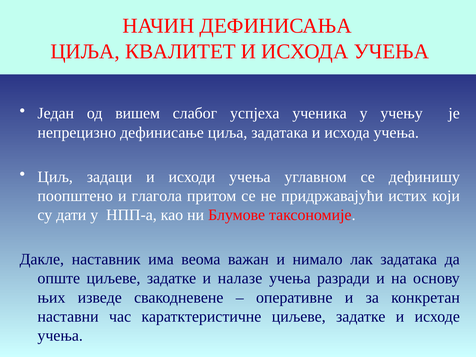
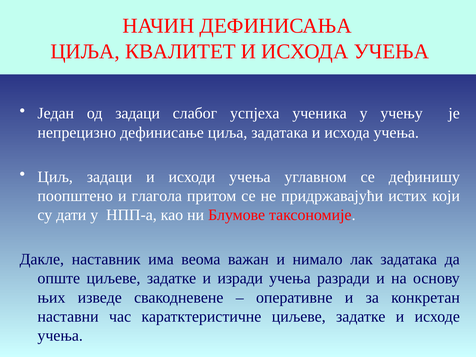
од вишем: вишем -> задаци (138, 113)
налазе: налазе -> изради (240, 278)
